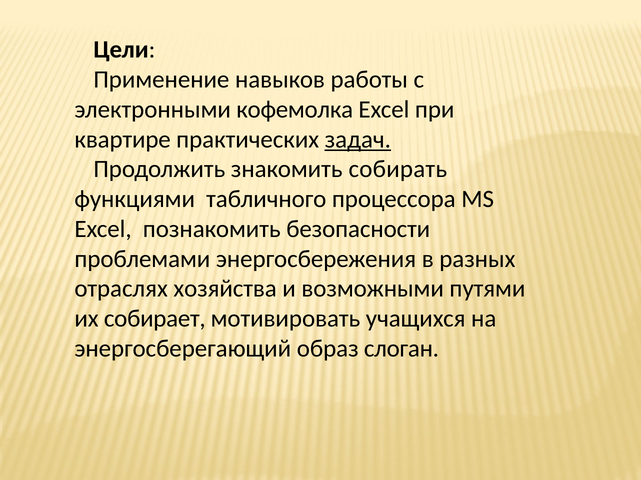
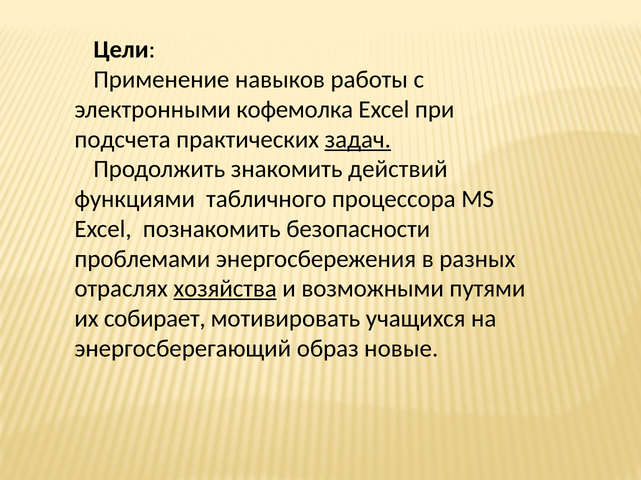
квартире: квартире -> подсчета (123, 140)
собирать: собирать -> действий (398, 170)
хозяйства underline: none -> present (225, 289)
слоган: слоган -> новые (401, 349)
